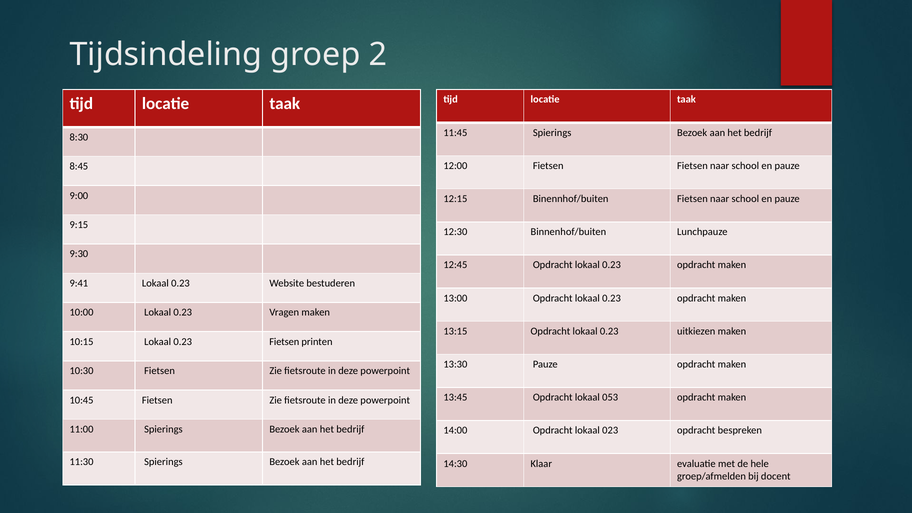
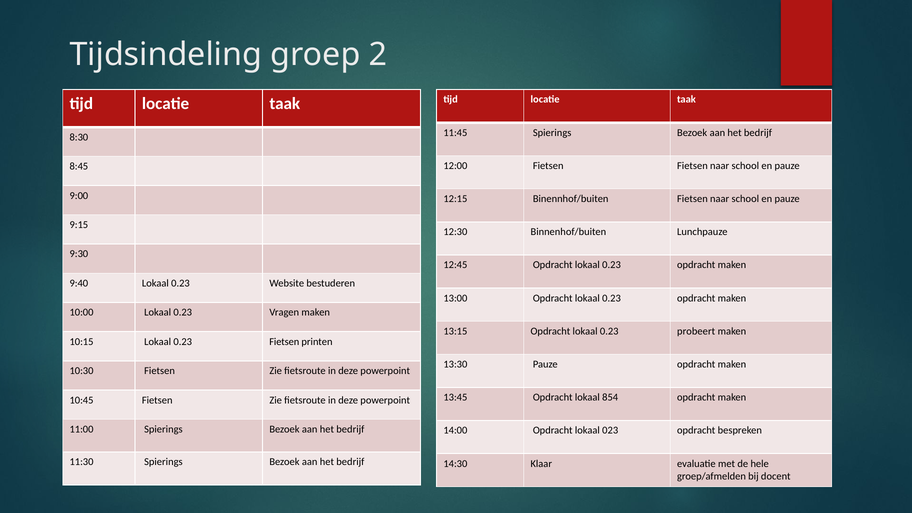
9:41: 9:41 -> 9:40 (79, 283)
uitkiezen: uitkiezen -> probeert (696, 331)
053: 053 -> 854 (610, 397)
